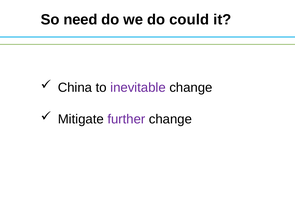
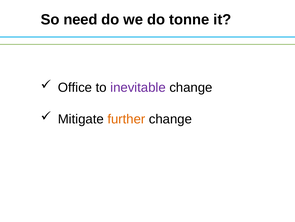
could: could -> tonne (189, 20)
China: China -> Office (75, 87)
further colour: purple -> orange (126, 119)
